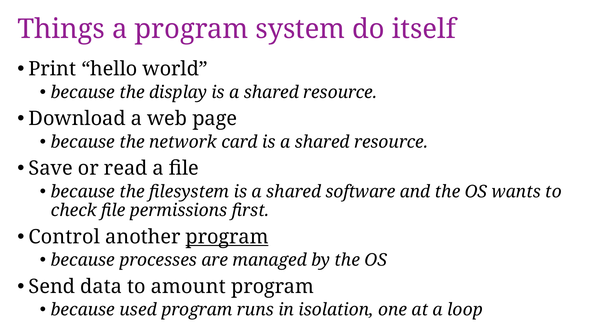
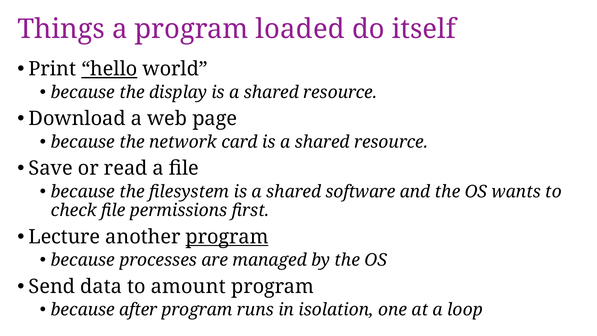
system: system -> loaded (300, 29)
hello underline: none -> present (109, 69)
Control: Control -> Lecture (64, 237)
used: used -> after (138, 310)
